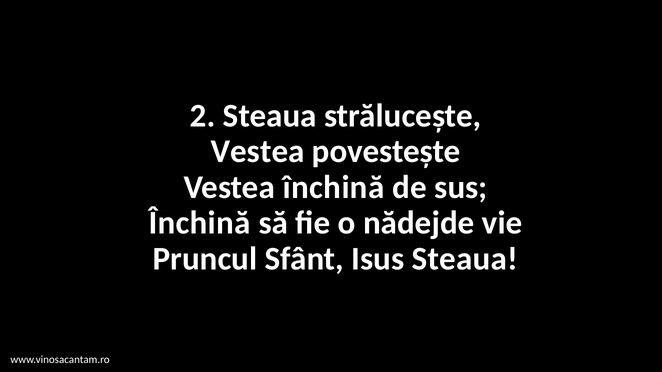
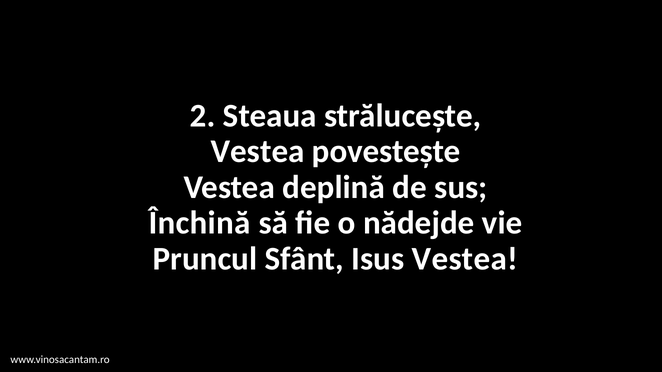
Vestea închină: închină -> deplină (334, 187)
Isus Steaua: Steaua -> Vestea (465, 259)
